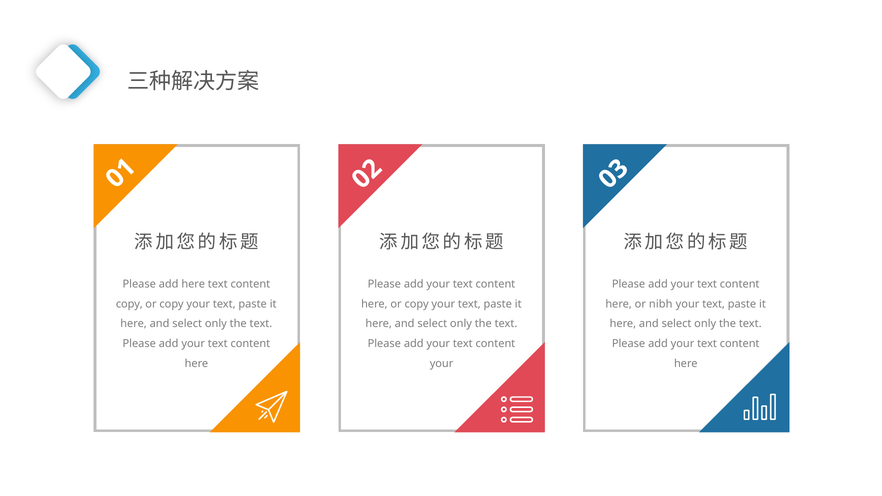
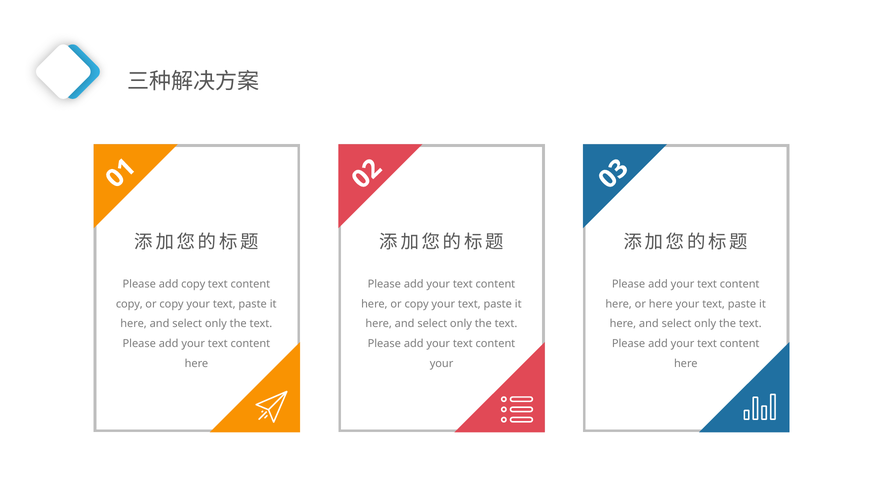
add here: here -> copy (193, 284)
or nibh: nibh -> here (661, 304)
